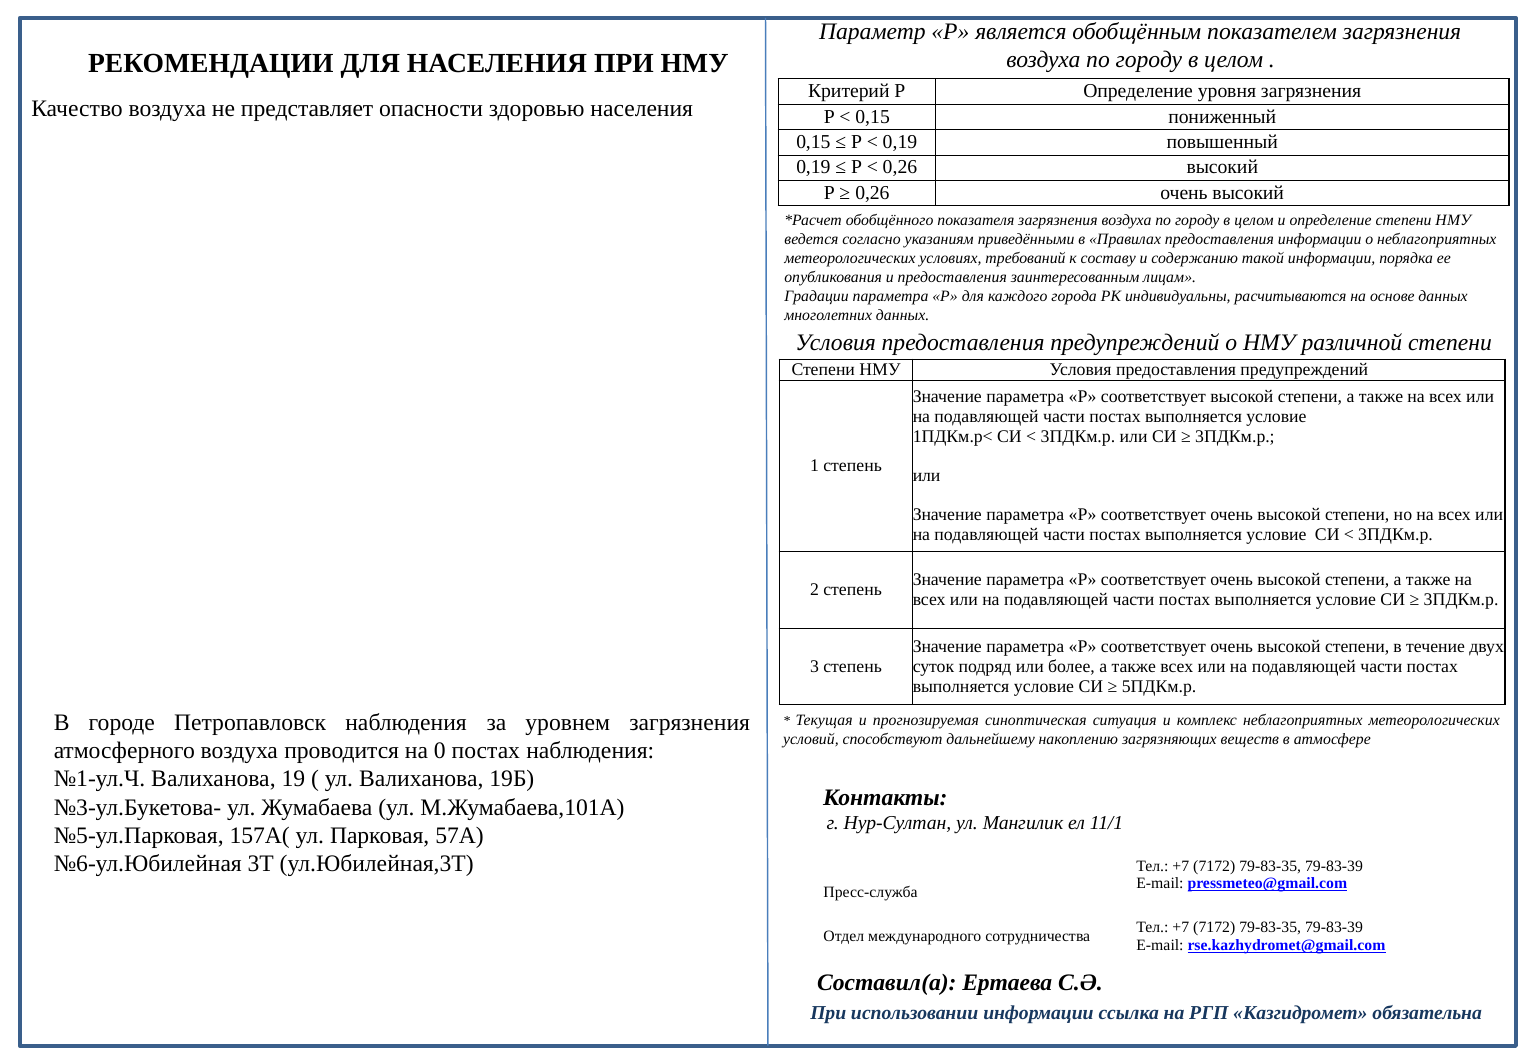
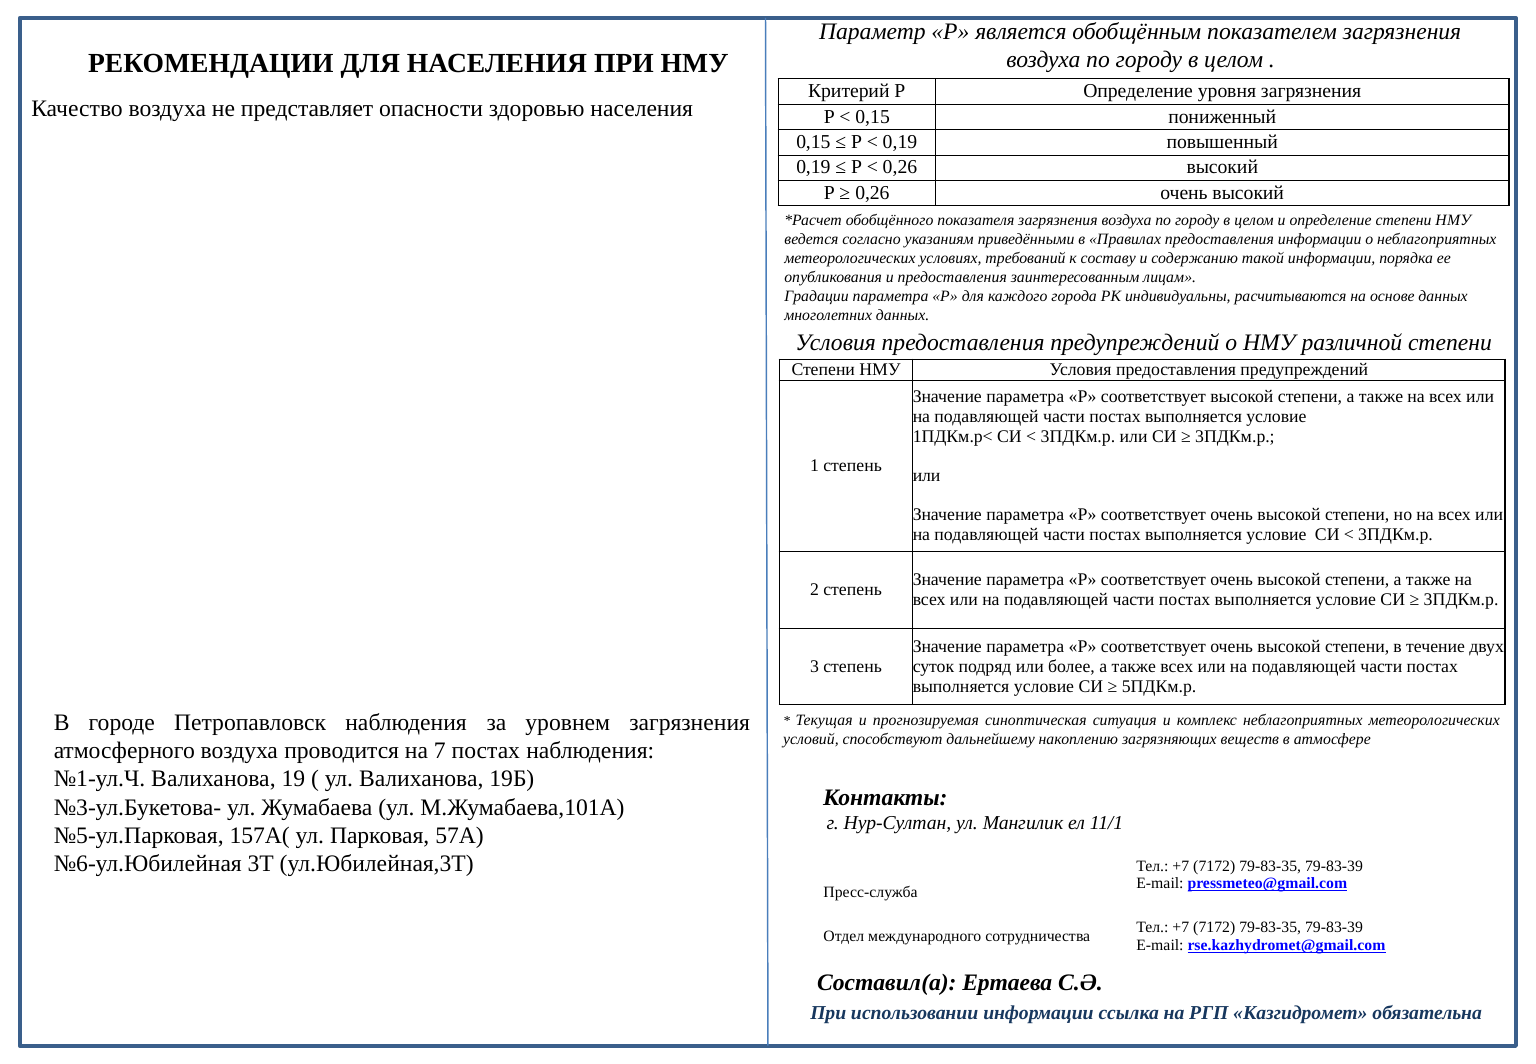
0: 0 -> 7 (440, 750)
